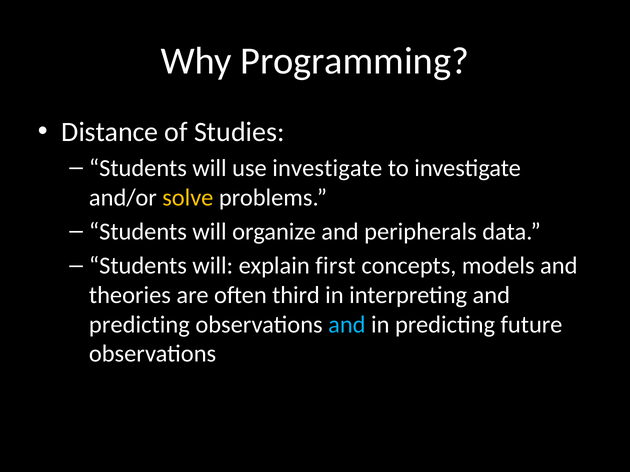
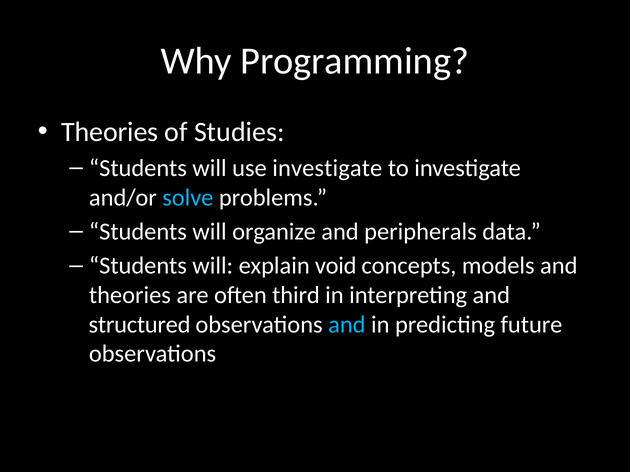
Distance: Distance -> Theories (110, 132)
solve colour: yellow -> light blue (188, 198)
first: first -> void (336, 266)
predicting: predicting -> structured (140, 325)
